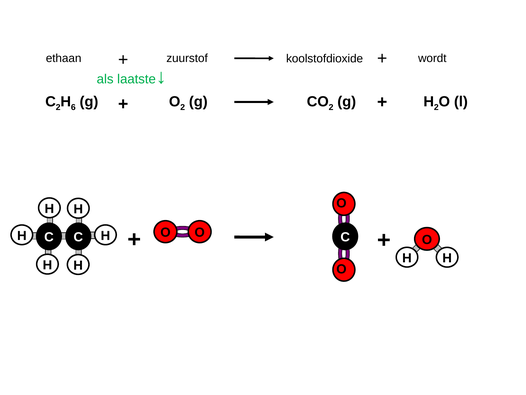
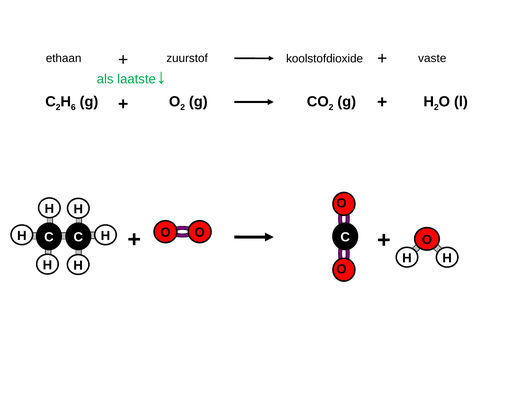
wordt: wordt -> vaste (432, 58)
